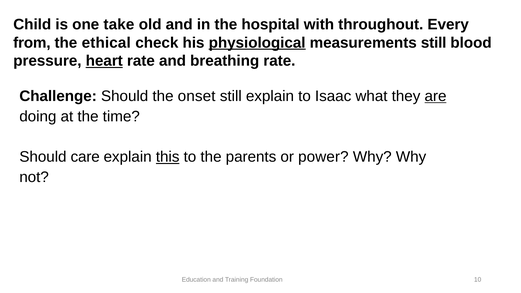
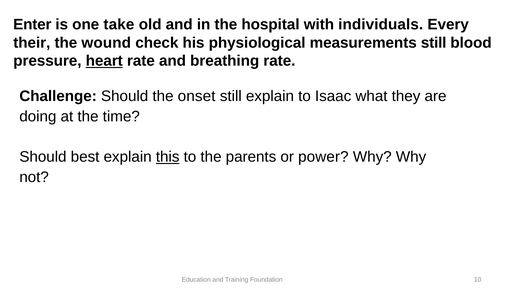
Child: Child -> Enter (32, 24)
throughout: throughout -> individuals (381, 24)
from: from -> their (32, 43)
ethical: ethical -> wound (106, 43)
physiological underline: present -> none (257, 43)
are underline: present -> none (435, 96)
care: care -> best (85, 157)
